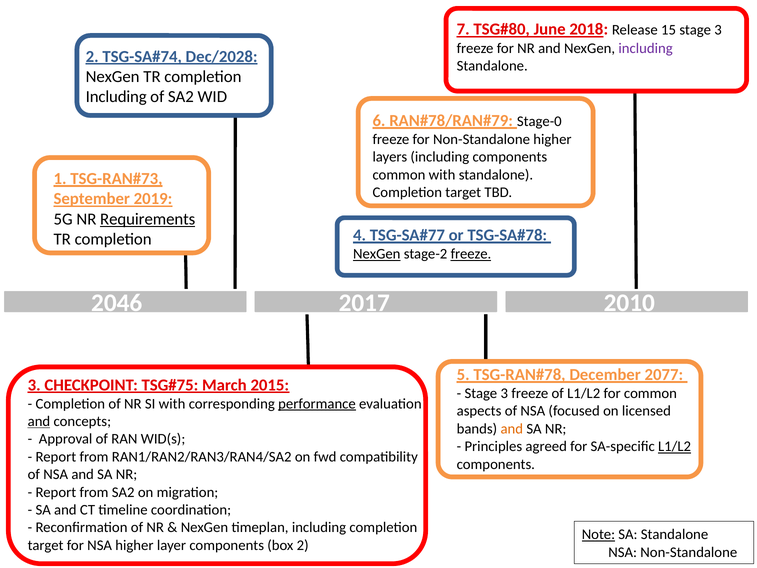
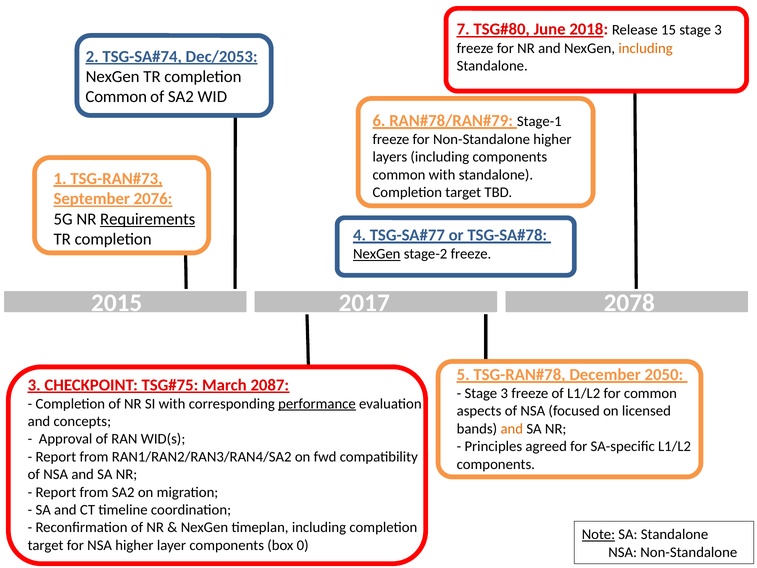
including colour: purple -> orange (646, 48)
Dec/2028: Dec/2028 -> Dec/2053 (222, 56)
Including: Including -> Common (116, 97)
Stage-0: Stage-0 -> Stage-1 (539, 121)
2019: 2019 -> 2076 (153, 199)
freeze underline: present -> none (471, 254)
2046: 2046 -> 2015 (117, 303)
2010: 2010 -> 2078 (629, 303)
2077: 2077 -> 2050 (664, 375)
2015: 2015 -> 2087 (270, 385)
and underline: present -> none (39, 421)
L1/L2 underline: present -> none (675, 446)
box 2: 2 -> 0 (303, 545)
